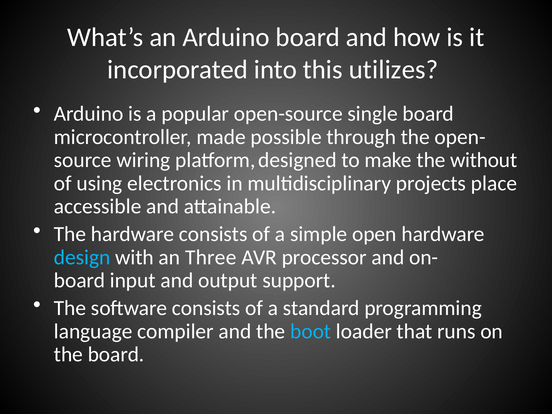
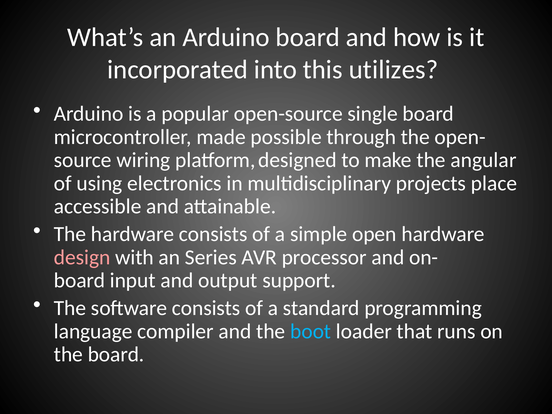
without: without -> angular (483, 160)
design colour: light blue -> pink (82, 257)
Three: Three -> Series (211, 257)
